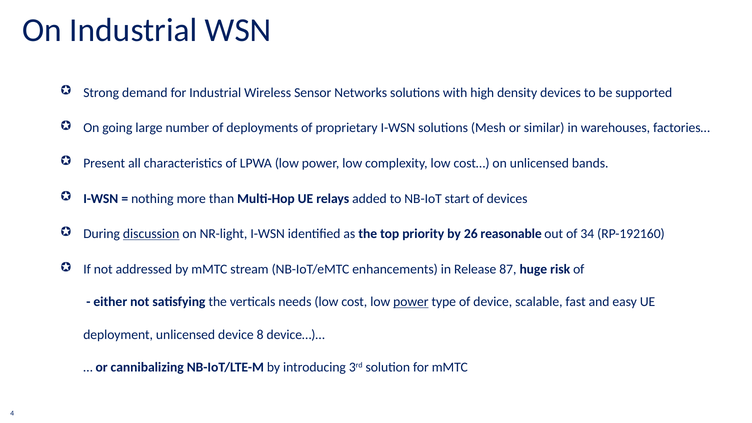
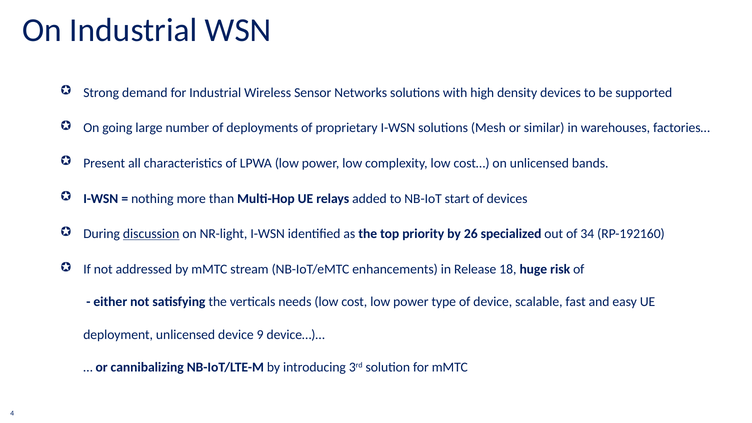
reasonable: reasonable -> specialized (511, 234)
87: 87 -> 18 (508, 269)
power underline: present -> none (411, 302)
8: 8 -> 9 (260, 335)
